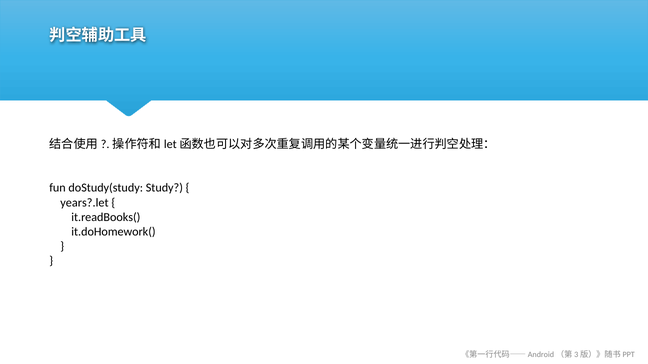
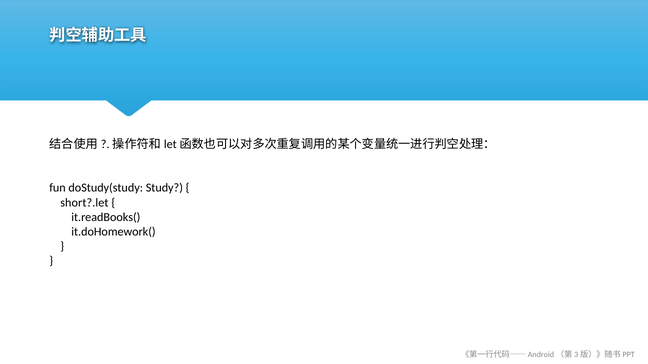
years?.let: years?.let -> short?.let (84, 203)
